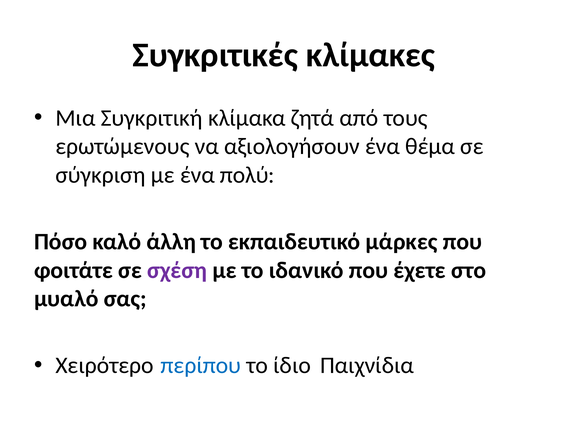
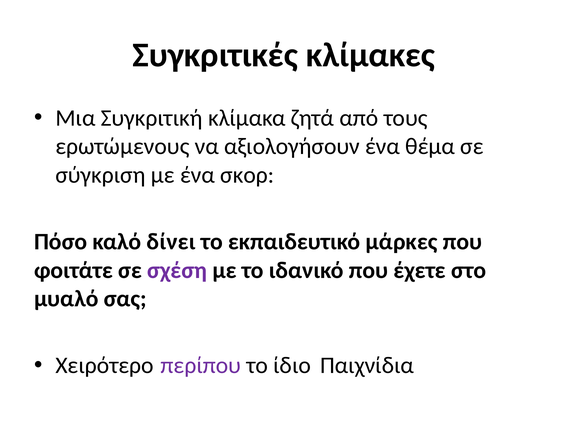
πολύ: πολύ -> σκορ (247, 175)
άλλη: άλλη -> δίνει (171, 242)
περίπου colour: blue -> purple (201, 366)
